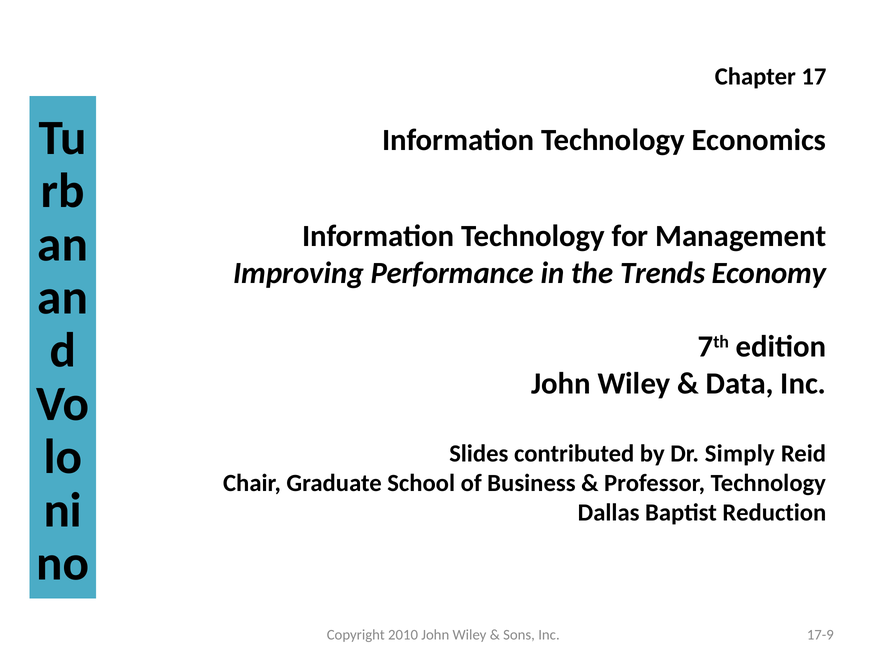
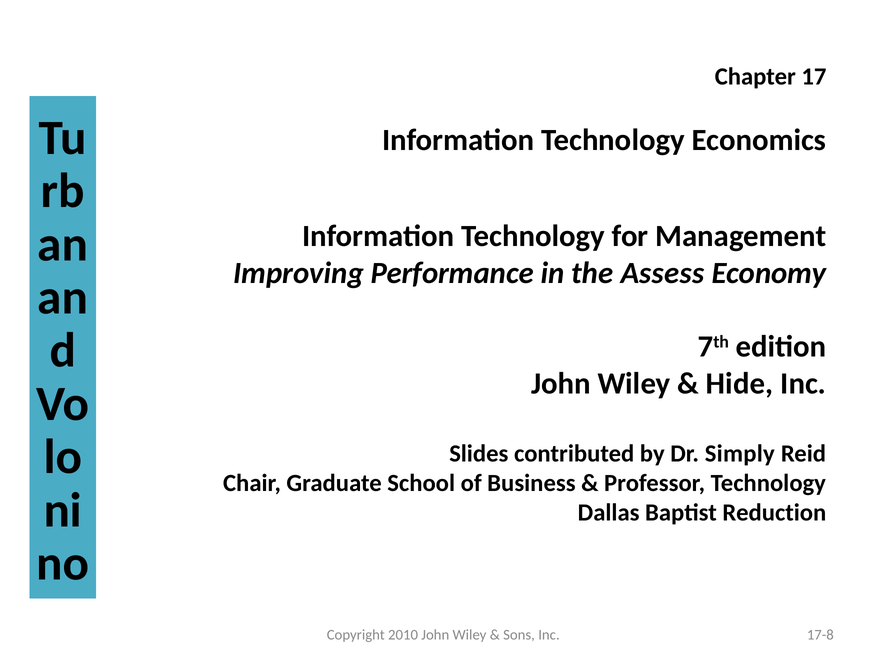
Trends: Trends -> Assess (662, 273)
Data: Data -> Hide (740, 384)
17-9: 17-9 -> 17-8 (820, 635)
